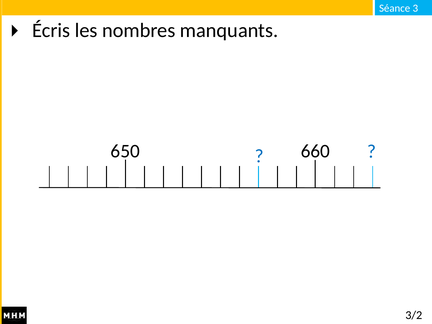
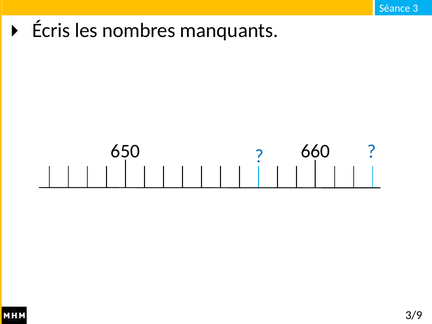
3/2: 3/2 -> 3/9 (414, 315)
